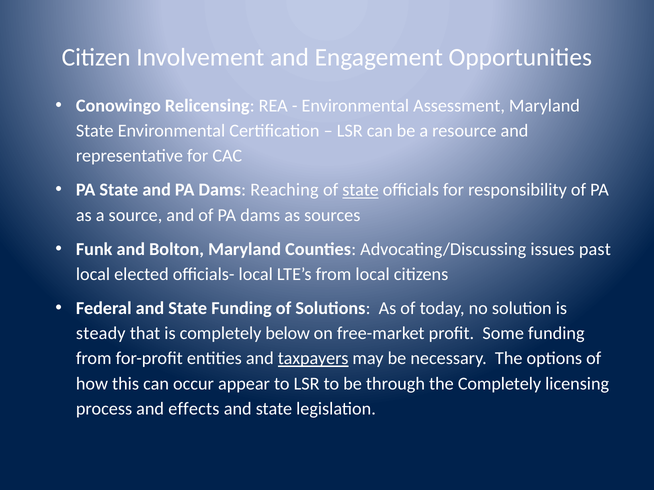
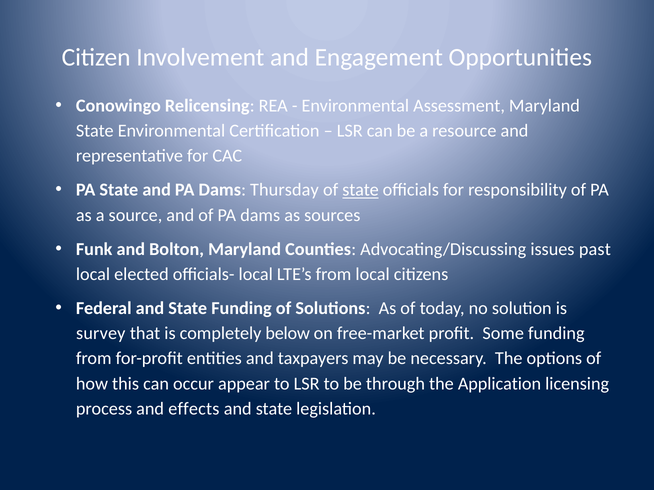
Reaching: Reaching -> Thursday (284, 190)
steady: steady -> survey (101, 334)
taxpayers underline: present -> none (313, 359)
the Completely: Completely -> Application (499, 384)
